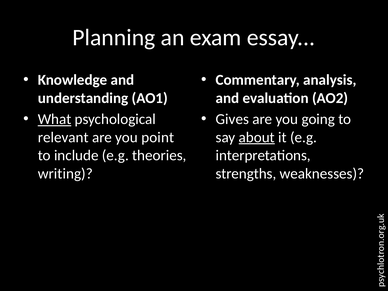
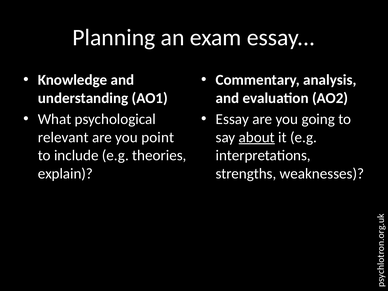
What underline: present -> none (55, 119)
Gives: Gives -> Essay (232, 119)
writing: writing -> explain (65, 174)
